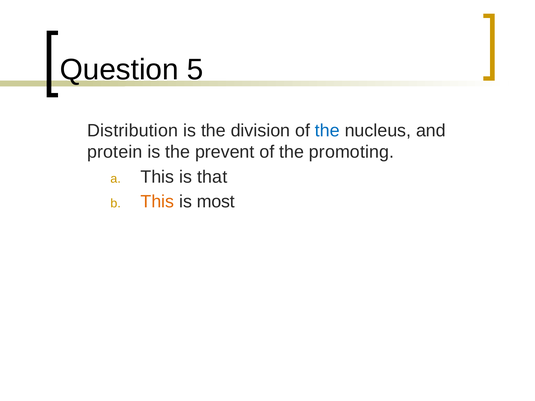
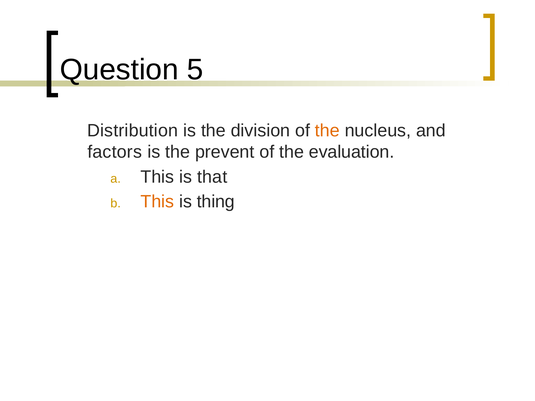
the colour: blue -> orange (327, 131)
protein: protein -> factors (115, 152)
promoting: promoting -> evaluation (352, 152)
most: most -> thing (216, 202)
